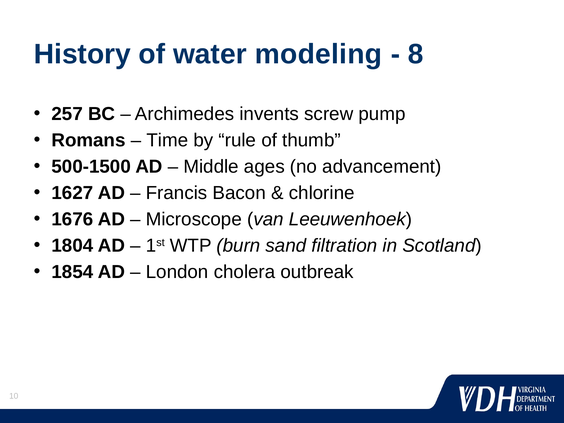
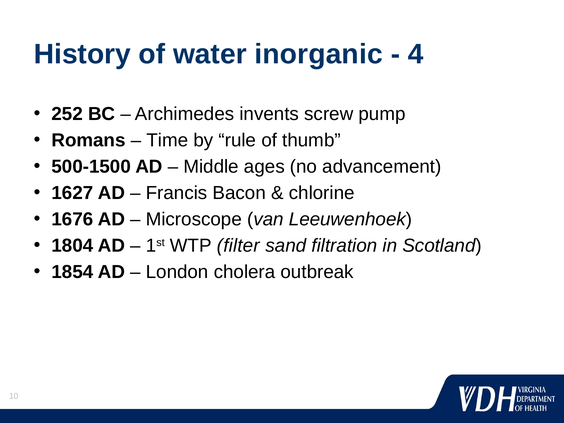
modeling: modeling -> inorganic (319, 54)
8: 8 -> 4 (416, 54)
257: 257 -> 252 (67, 114)
burn: burn -> filter (238, 246)
